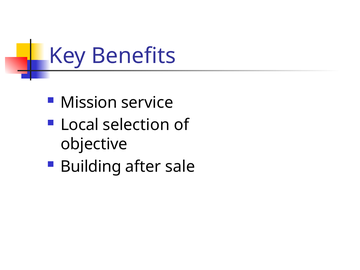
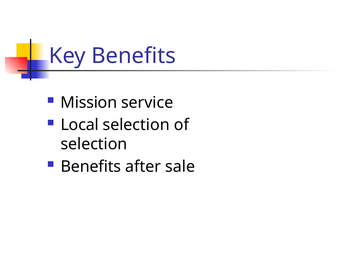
objective: objective -> selection (94, 144)
Building: Building -> Benefits (91, 167)
